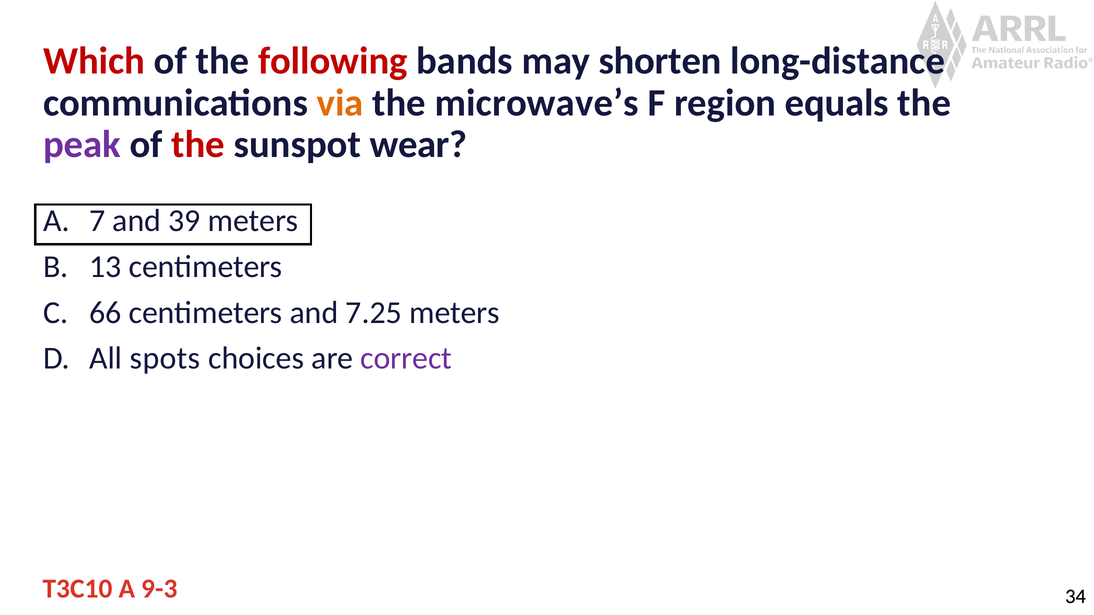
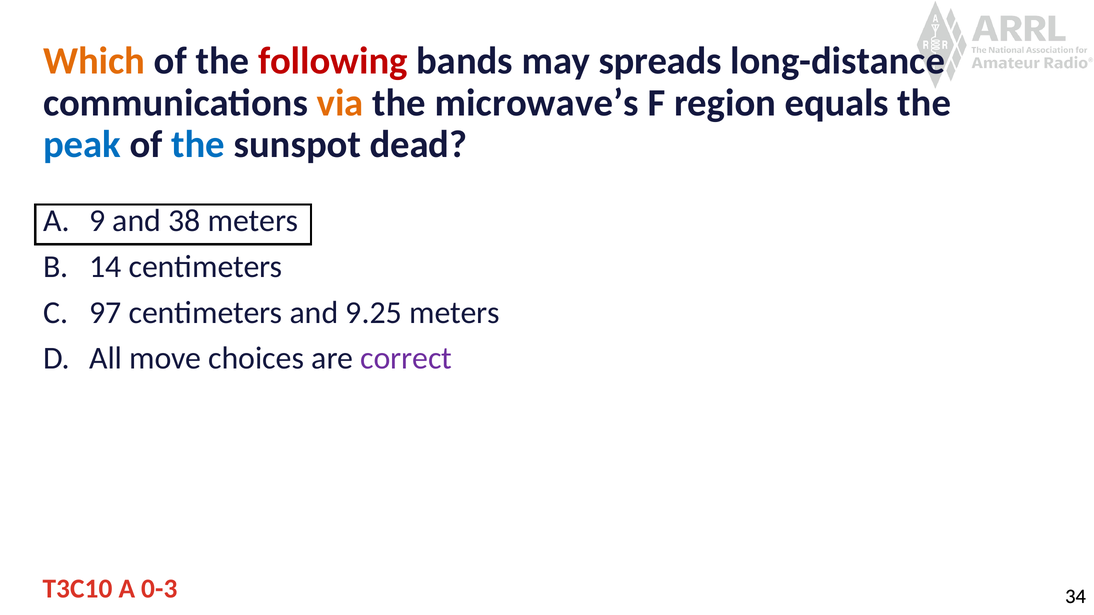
Which colour: red -> orange (94, 61)
shorten: shorten -> spreads (660, 61)
peak colour: purple -> blue (82, 145)
the colour: red -> blue (198, 145)
wear: wear -> dead (418, 145)
7: 7 -> 9 (97, 221)
39: 39 -> 38 (184, 221)
13: 13 -> 14 (105, 267)
66: 66 -> 97 (105, 313)
7.25: 7.25 -> 9.25 (374, 313)
spots: spots -> move (165, 359)
9-3: 9-3 -> 0-3 (159, 589)
